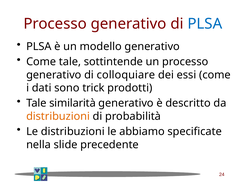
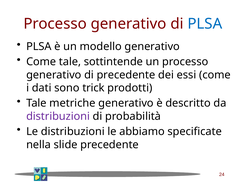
di colloquiare: colloquiare -> precedente (126, 75)
similarità: similarità -> metriche (72, 103)
distribuzioni colour: orange -> purple (58, 117)
